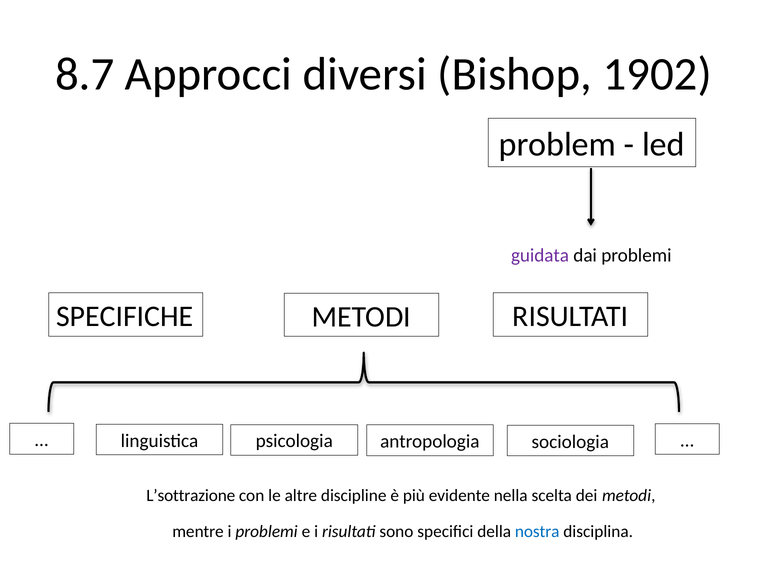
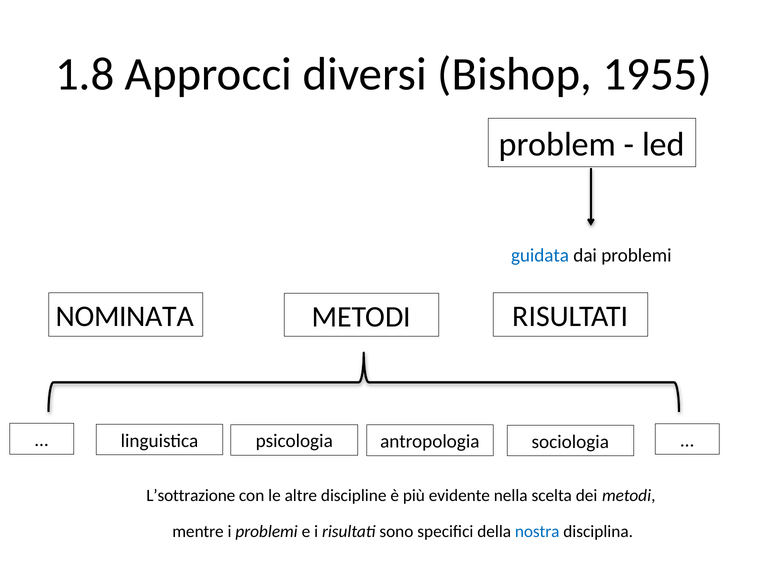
8.7: 8.7 -> 1.8 (85, 74)
1902: 1902 -> 1955 (657, 74)
guidata colour: purple -> blue (540, 256)
SPECIFICHE: SPECIFICHE -> NOMINATA (125, 316)
